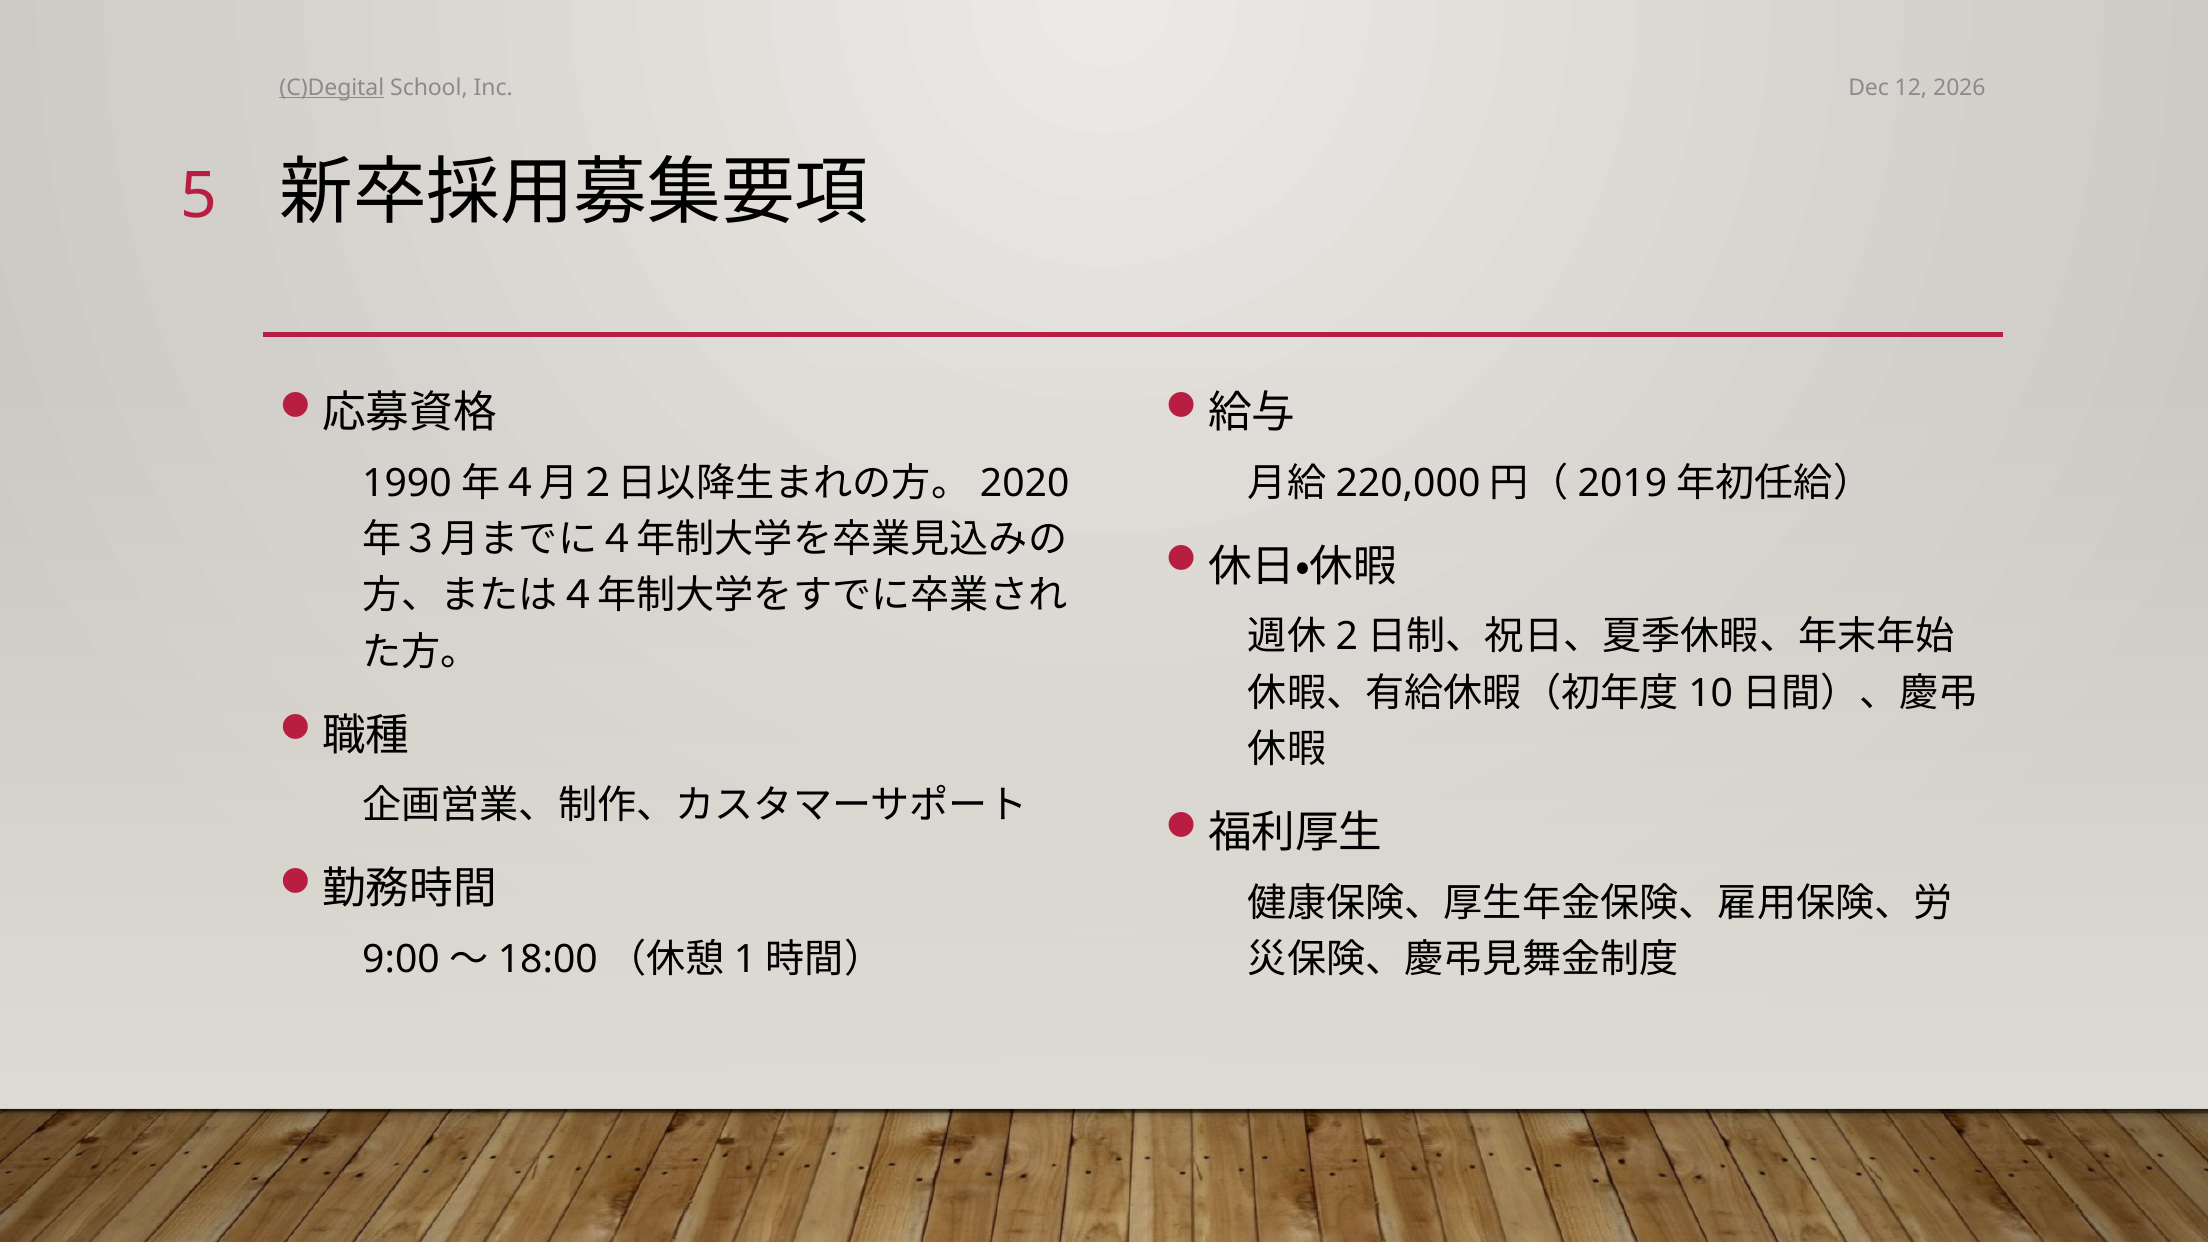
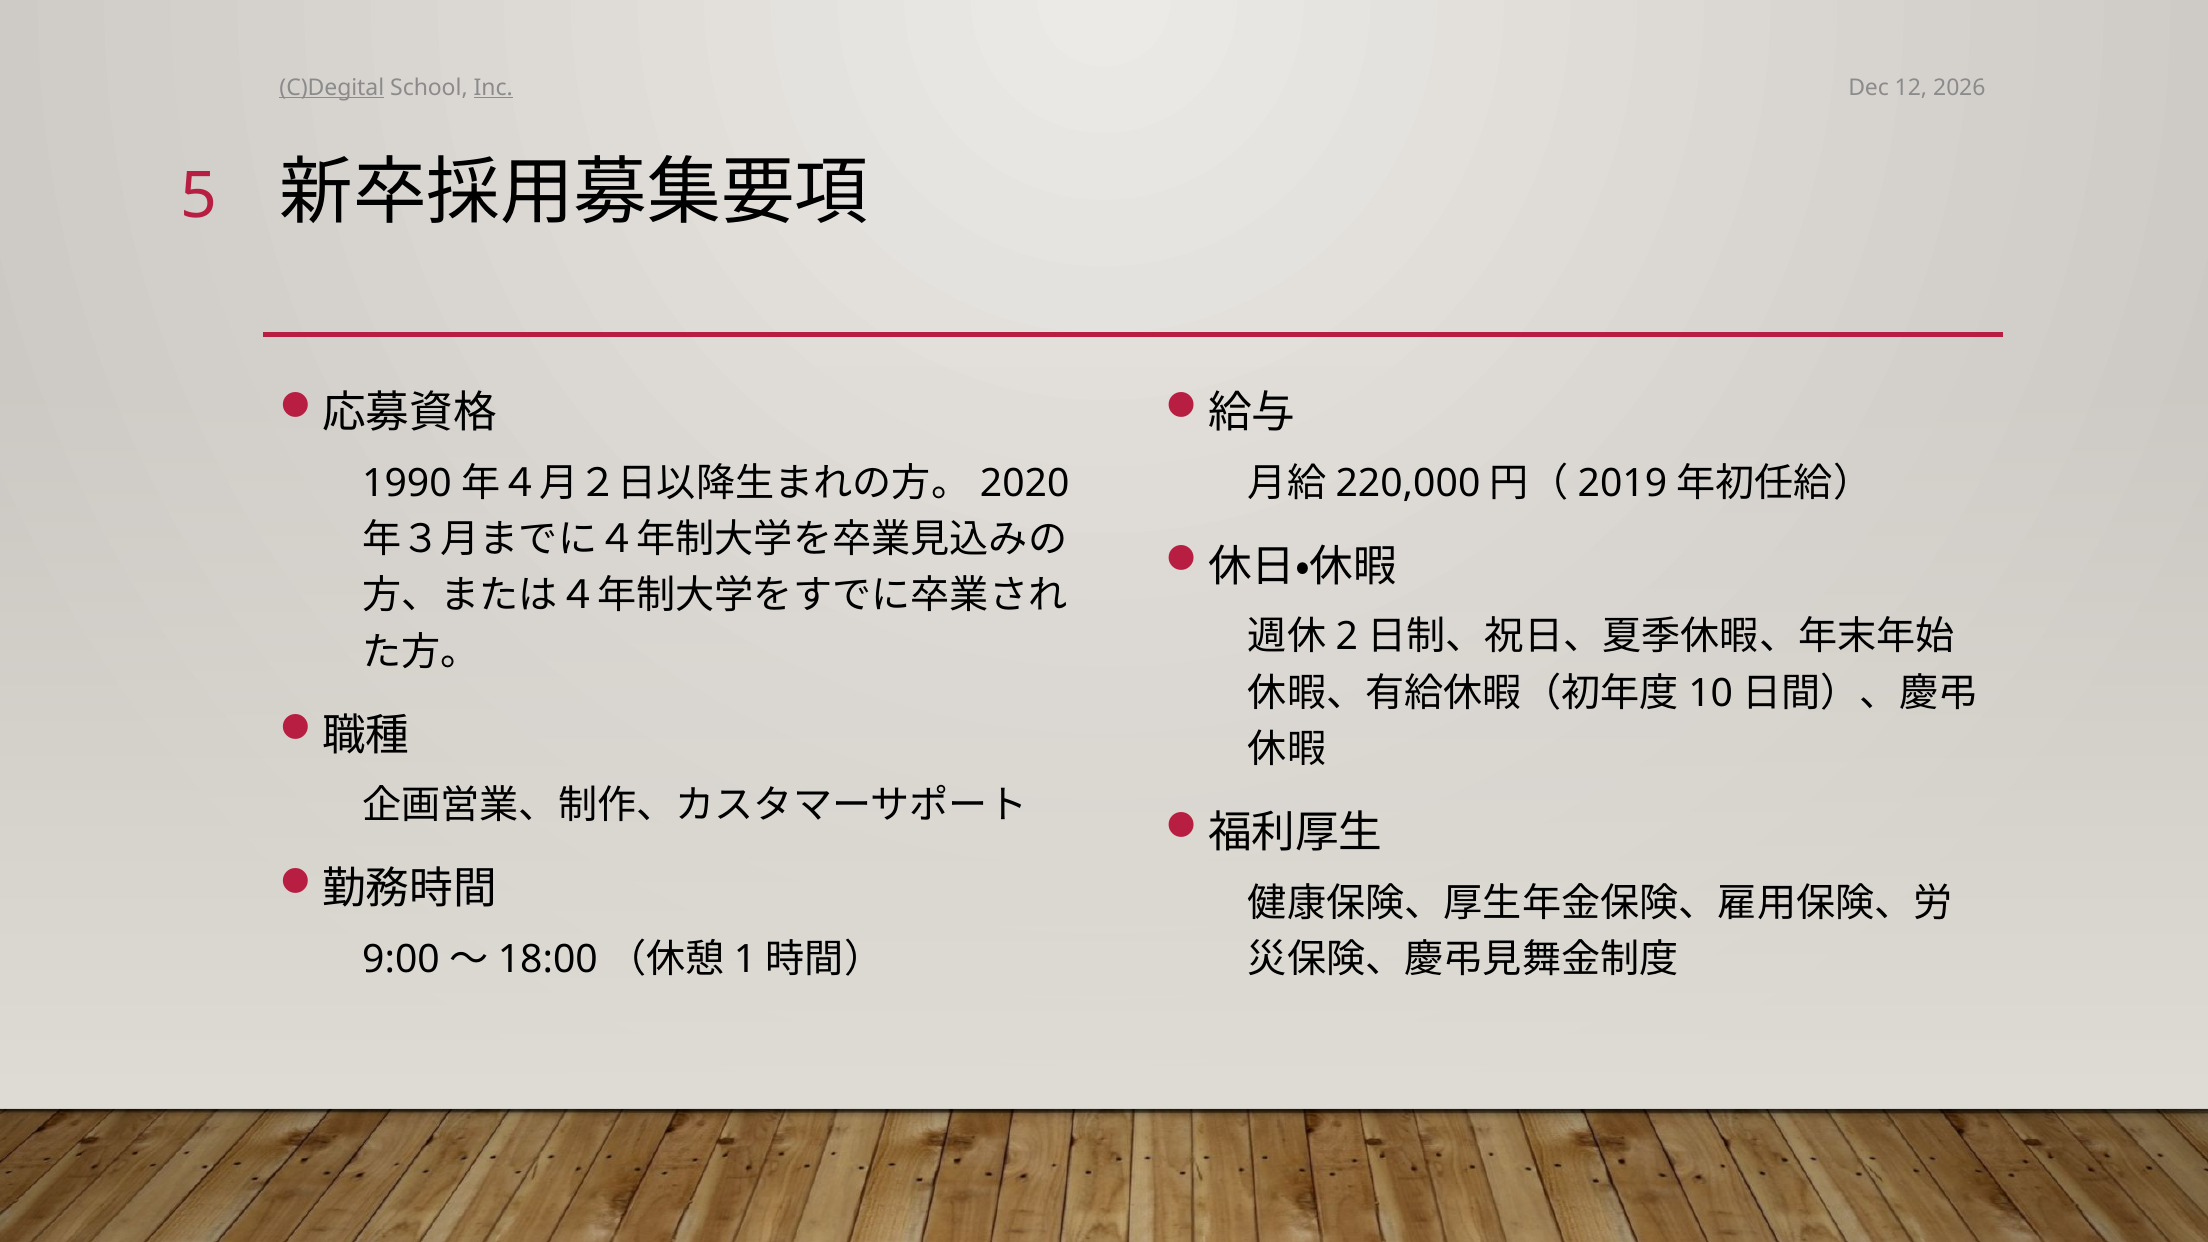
Inc underline: none -> present (493, 87)
